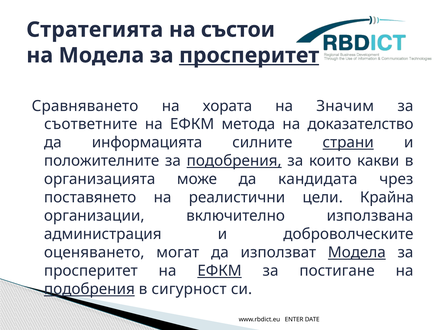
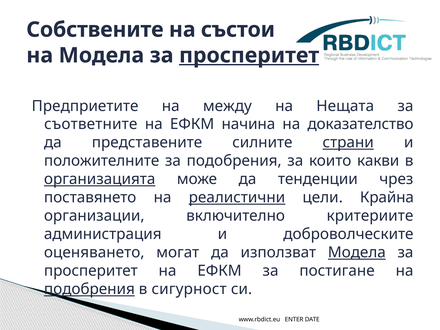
Стратегията: Стратегията -> Собствените (95, 30)
Сравняването: Сравняването -> Предприетите (85, 106)
хората: хората -> между (227, 106)
Значим: Значим -> Нещата (345, 106)
метода: метода -> начина (248, 124)
информацията: информацията -> представените (147, 143)
подобрения underline: present -> none (234, 161)
организацията underline: none -> present (100, 179)
кандидата: кандидата -> тенденции (318, 179)
реалистични underline: none -> present (237, 198)
използвана: използвана -> критериите (370, 216)
ЕФКМ underline: present -> none (219, 271)
